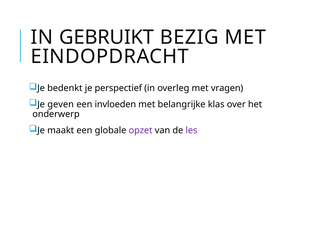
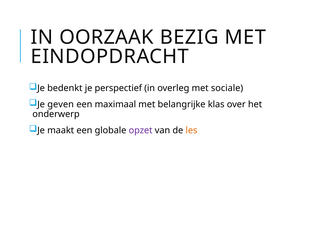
GEBRUIKT: GEBRUIKT -> OORZAAK (106, 37)
vragen: vragen -> sociale (227, 88)
invloeden: invloeden -> maximaal (115, 104)
les colour: purple -> orange (192, 130)
